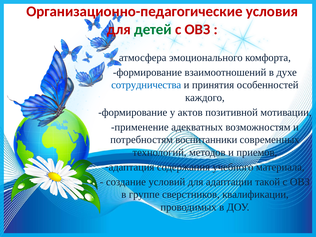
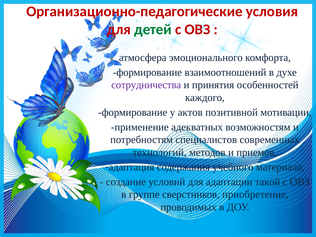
сотрудничества colour: blue -> purple (146, 85)
воспитанники: воспитанники -> специалистов (206, 140)
квалификации: квалификации -> приобретение (255, 195)
